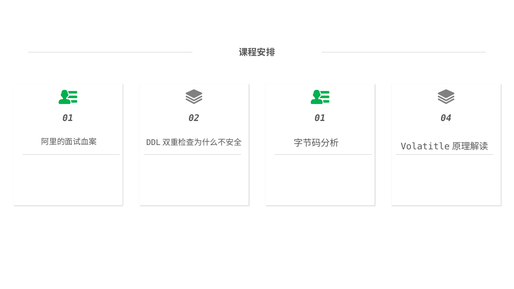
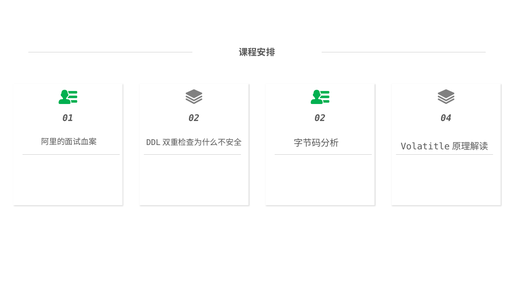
02 01: 01 -> 02 (320, 118)
